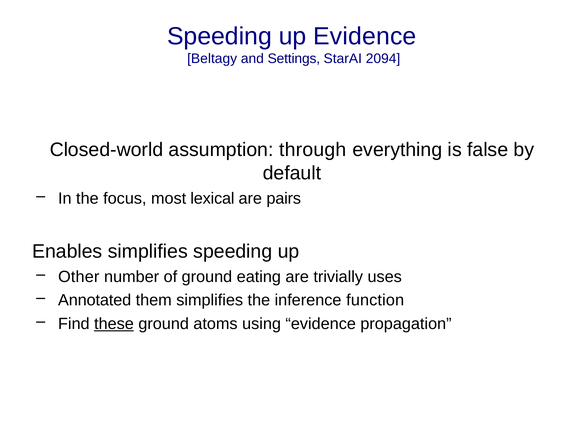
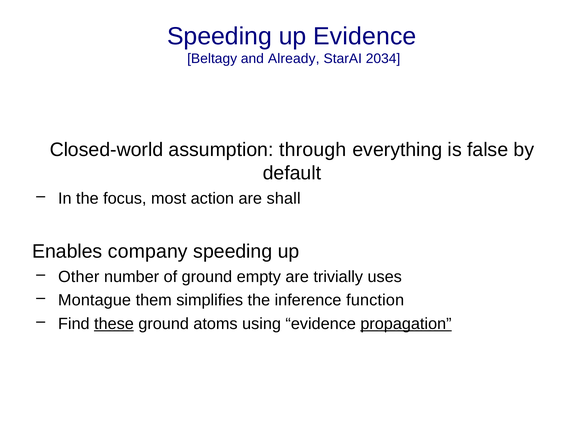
Settings: Settings -> Already (294, 59)
2094: 2094 -> 2034 (383, 59)
lexical: lexical -> action (212, 198)
pairs: pairs -> shall (284, 198)
Enables simplifies: simplifies -> company (148, 251)
eating: eating -> empty (259, 277)
Annotated: Annotated -> Montague (95, 300)
propagation underline: none -> present (406, 324)
